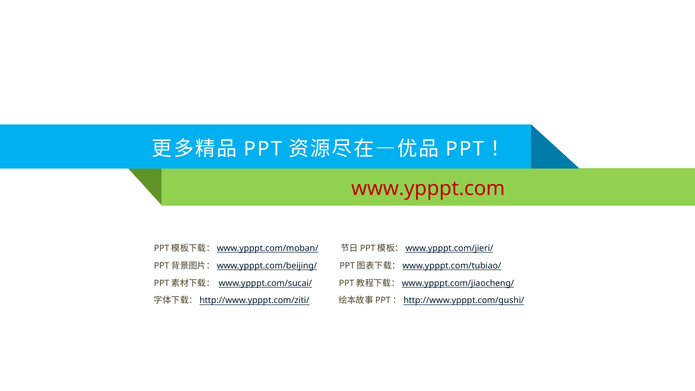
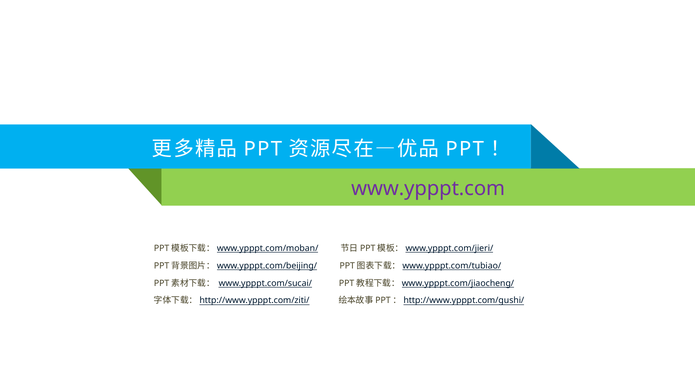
www.ypppt.com colour: red -> purple (428, 188)
